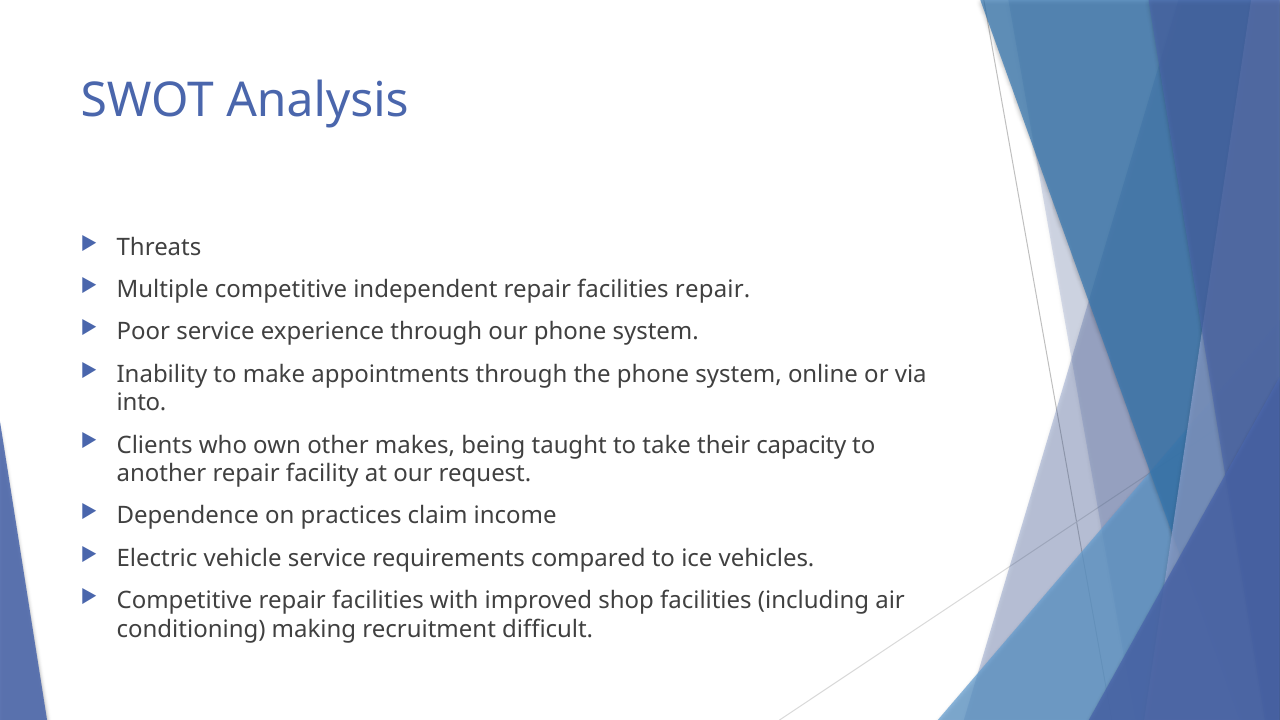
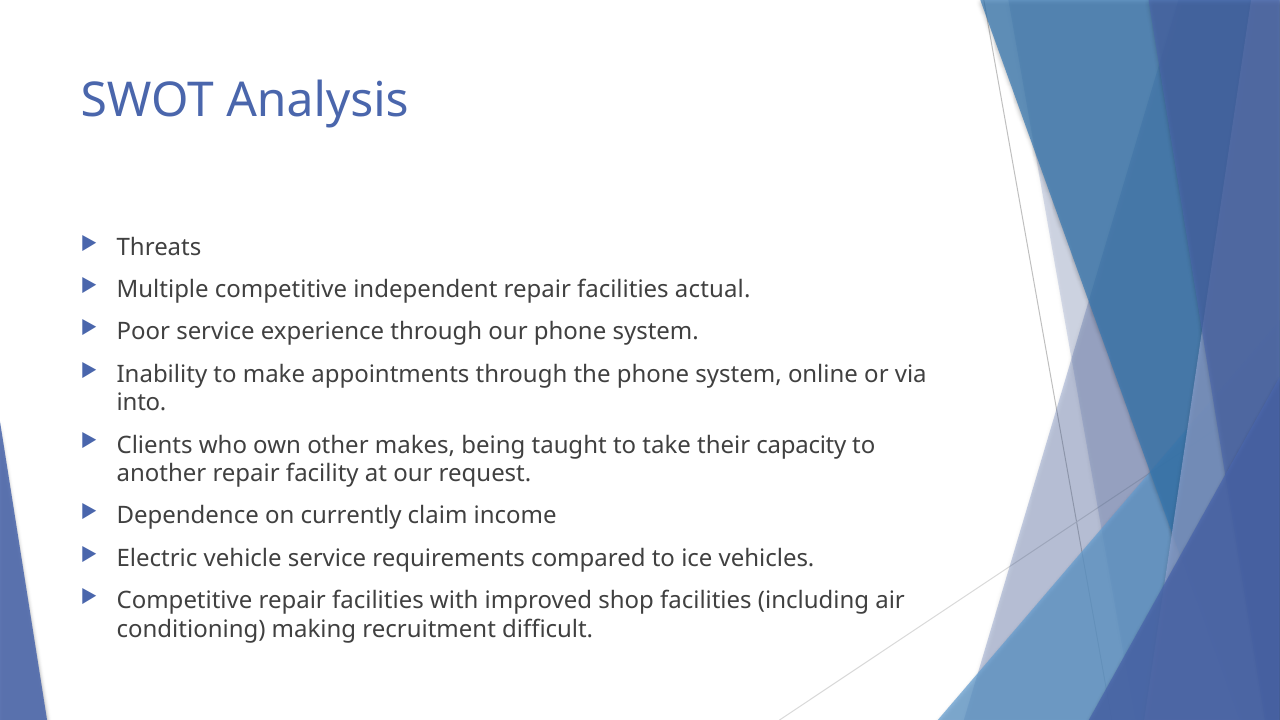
facilities repair: repair -> actual (713, 290)
practices: practices -> currently (351, 516)
